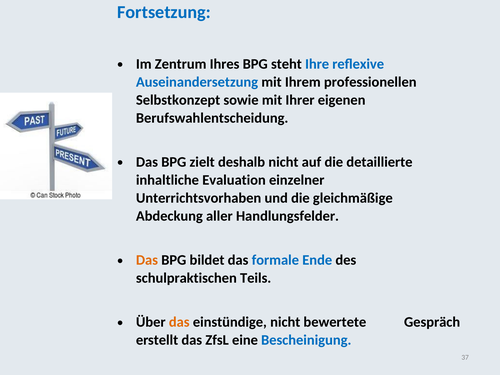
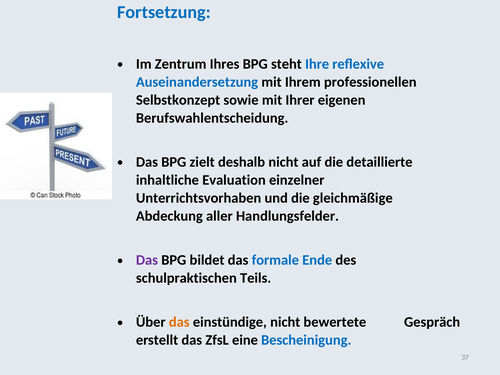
Das colour: orange -> purple (147, 260)
